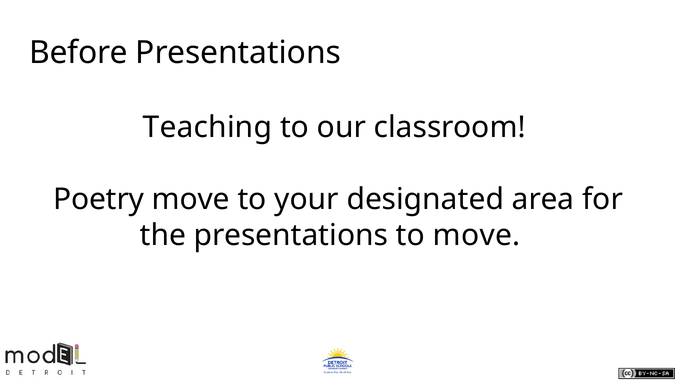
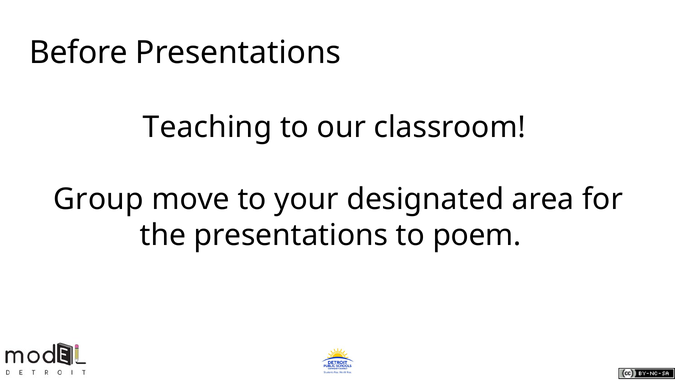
Poetry: Poetry -> Group (98, 199)
to move: move -> poem (477, 235)
